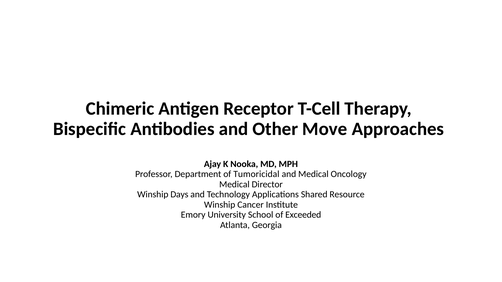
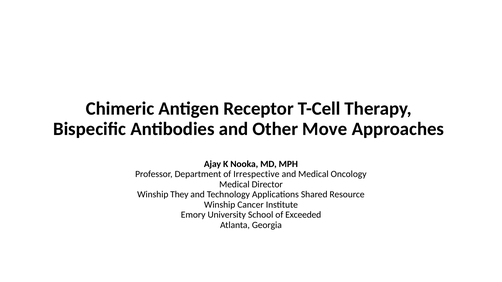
Tumoricidal: Tumoricidal -> Irrespective (256, 174)
Days: Days -> They (179, 195)
